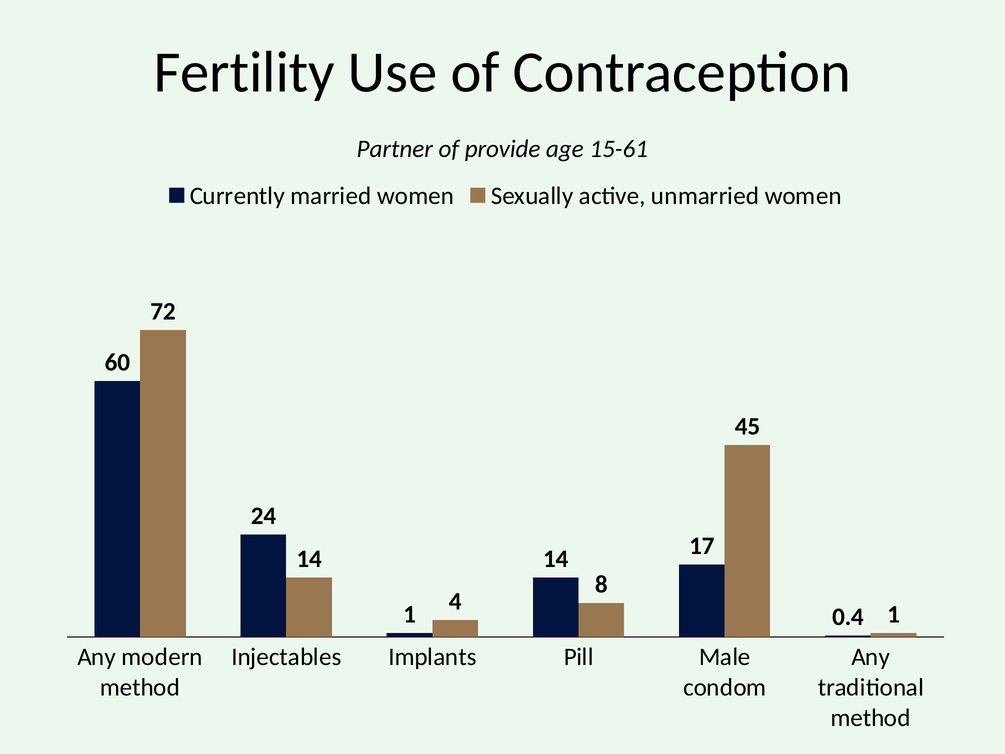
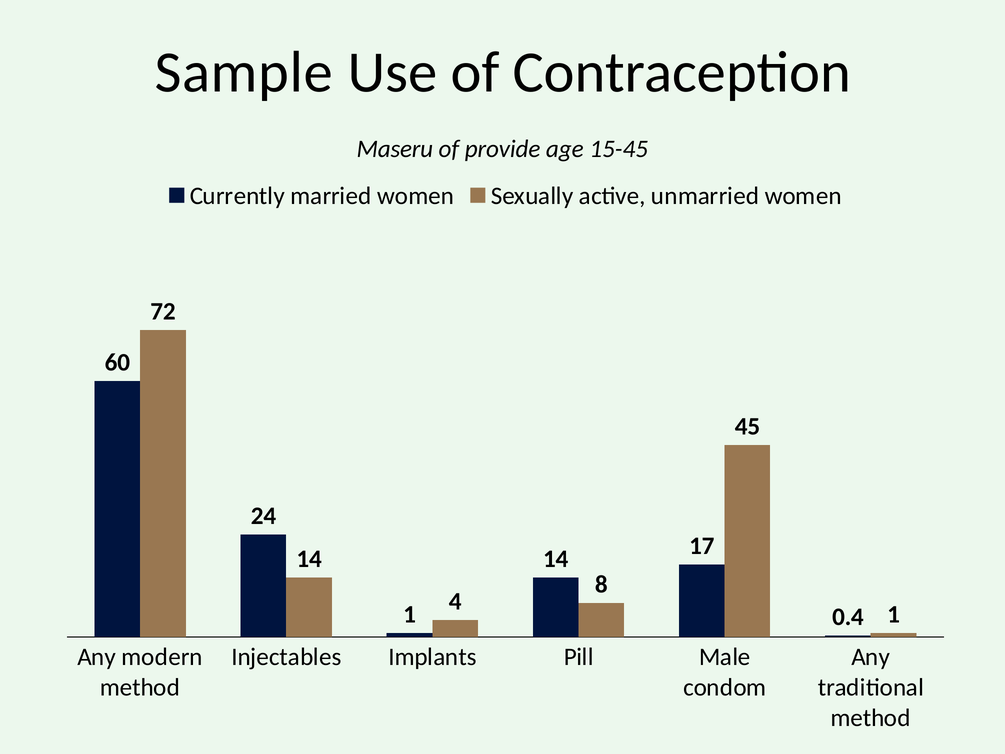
Fertility: Fertility -> Sample (244, 72)
Partner: Partner -> Maseru (395, 149)
15-61: 15-61 -> 15-45 (619, 149)
